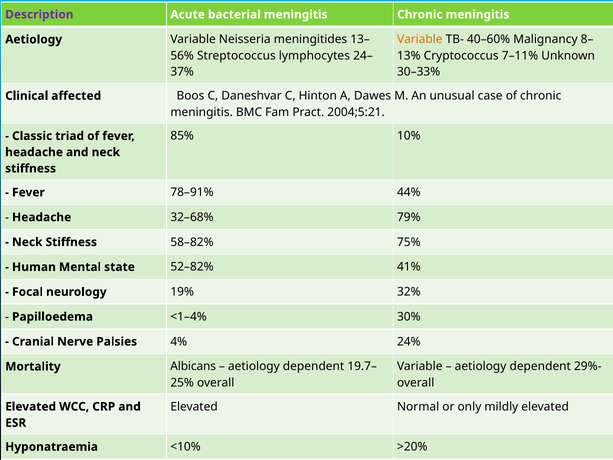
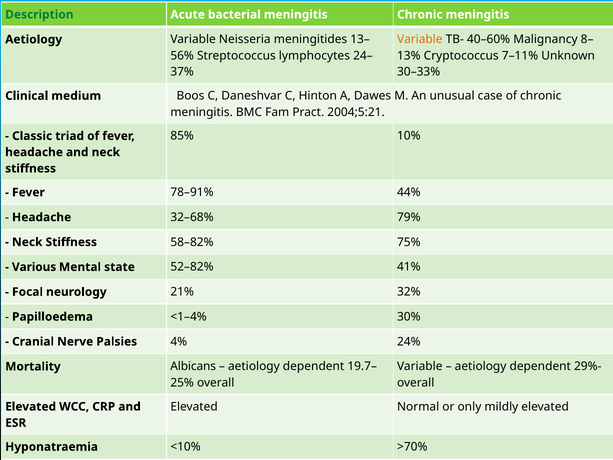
Description colour: purple -> green (39, 15)
affected: affected -> medium (76, 96)
Human: Human -> Various (34, 267)
19%: 19% -> 21% (182, 292)
>20%: >20% -> >70% (412, 447)
